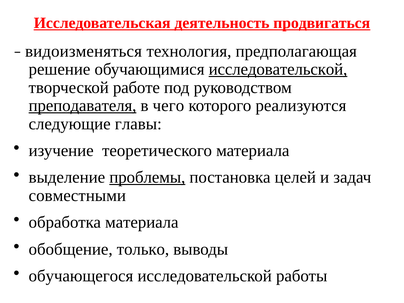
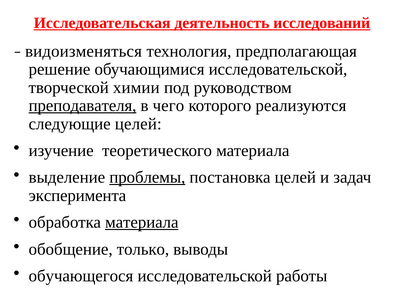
продвигаться: продвигаться -> исследований (322, 23)
исследовательской underline: present -> none (278, 69)
работе: работе -> химии (136, 88)
следующие главы: главы -> целей (138, 124)
совместными: совместными -> эксперимента (77, 196)
материала underline: none -> present (142, 222)
